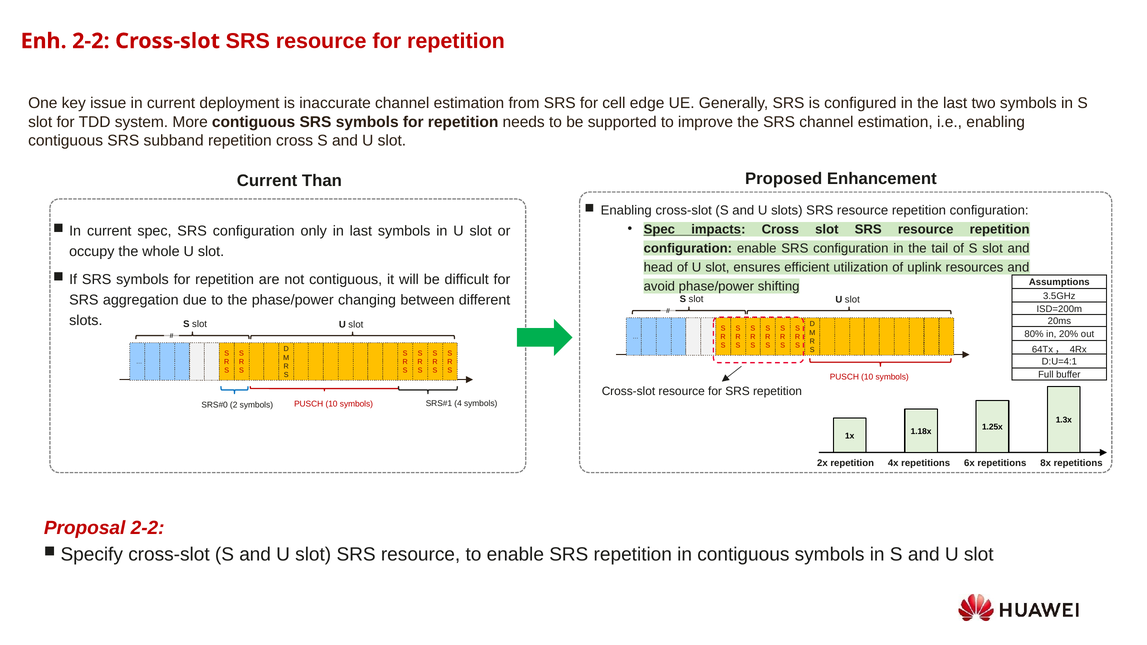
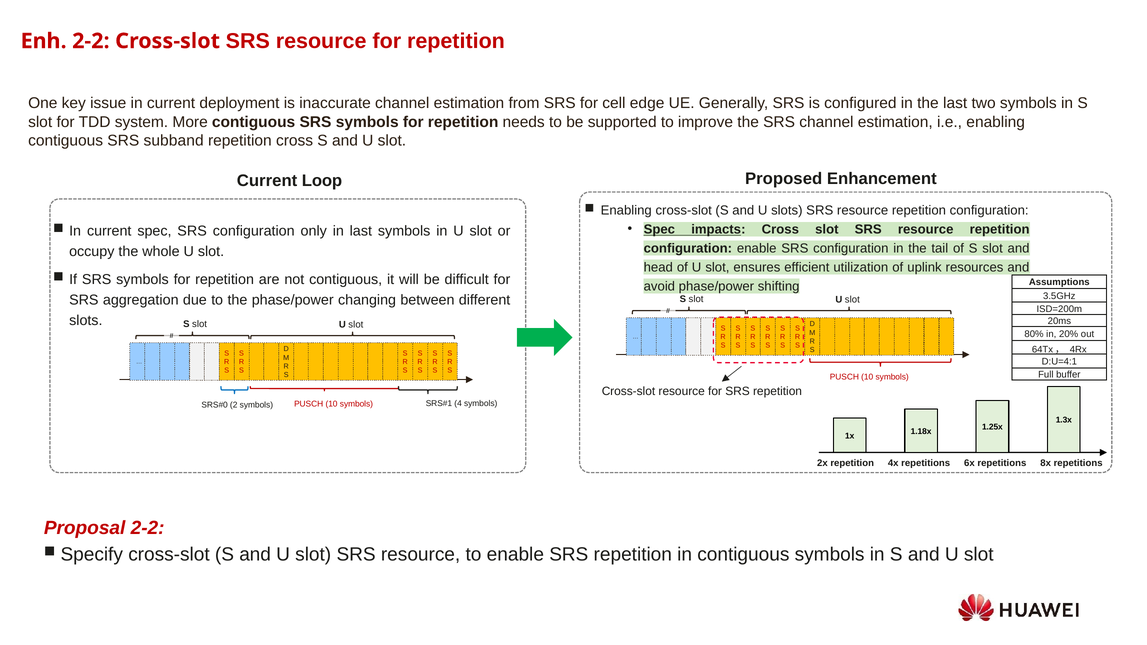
Than: Than -> Loop (322, 181)
